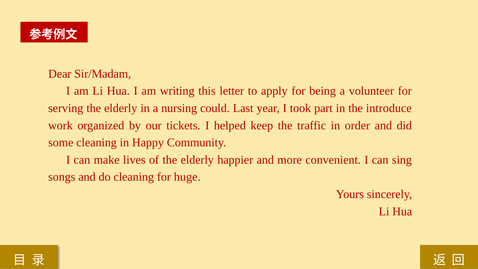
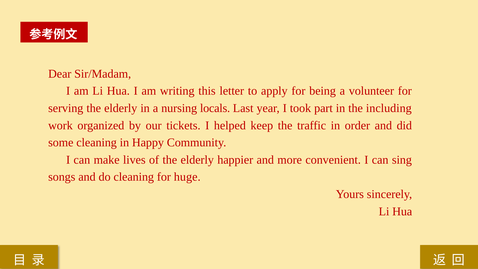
could: could -> locals (215, 108)
introduce: introduce -> including (389, 108)
